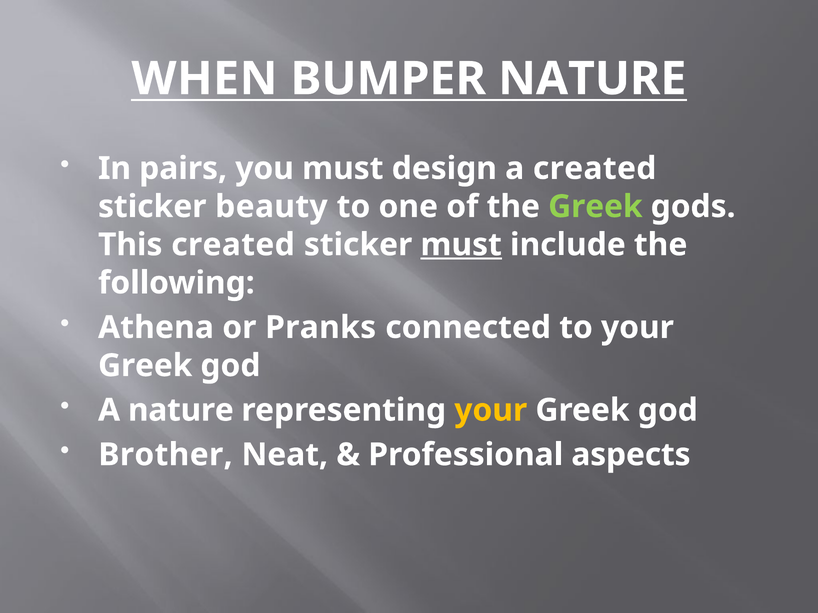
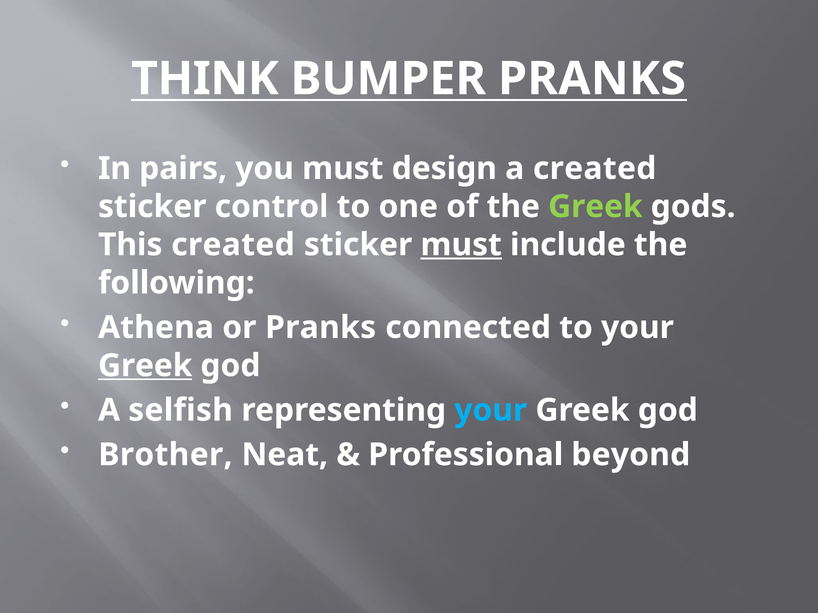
WHEN: WHEN -> THINK (205, 79)
BUMPER NATURE: NATURE -> PRANKS (592, 79)
beauty: beauty -> control (272, 207)
Greek underline: none -> present (145, 366)
A nature: nature -> selfish (181, 410)
your colour: yellow -> light blue (491, 410)
aspects: aspects -> beyond (631, 455)
